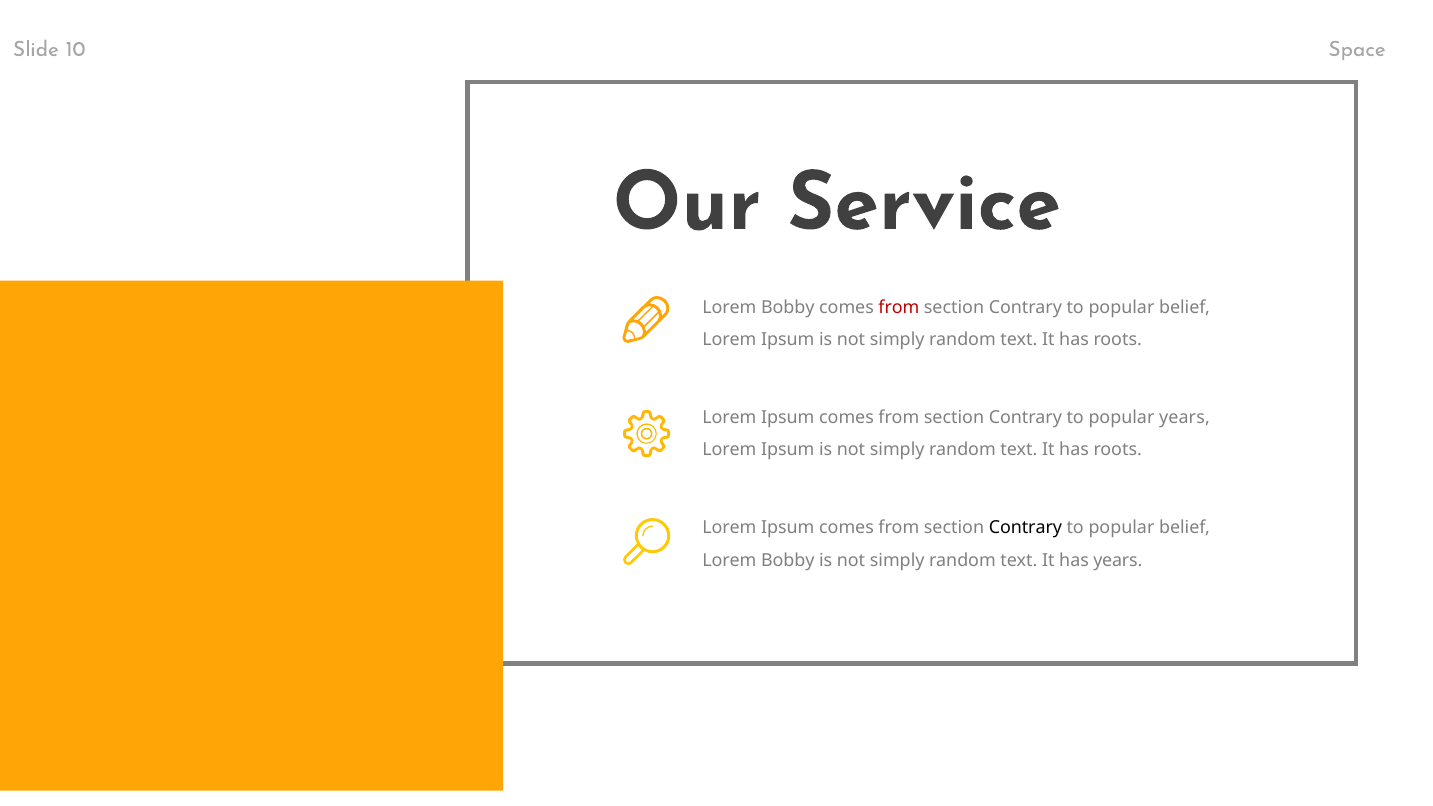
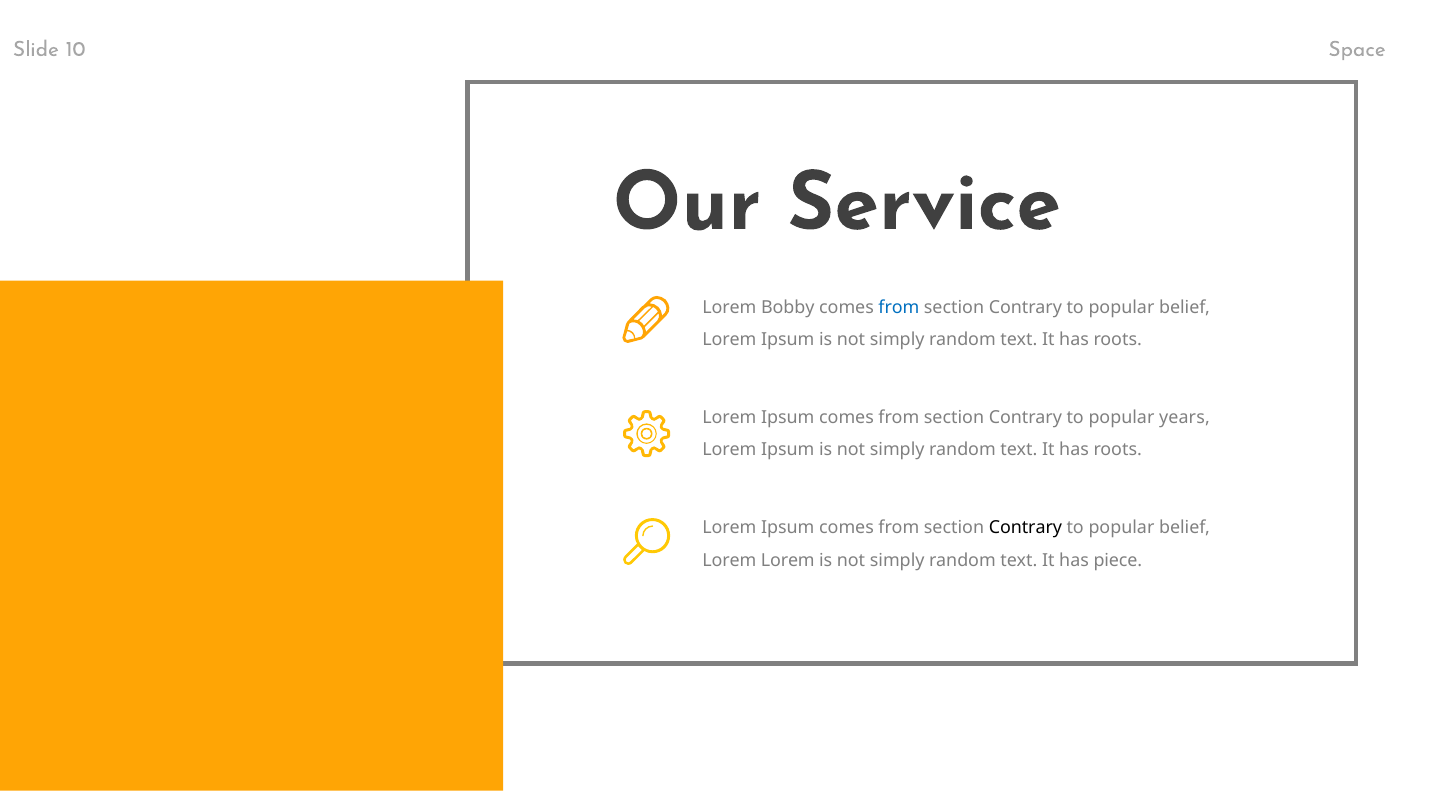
from colour: red -> blue (899, 308)
Bobby: Bobby -> Lorem (788, 560)
has years: years -> piece (1118, 560)
